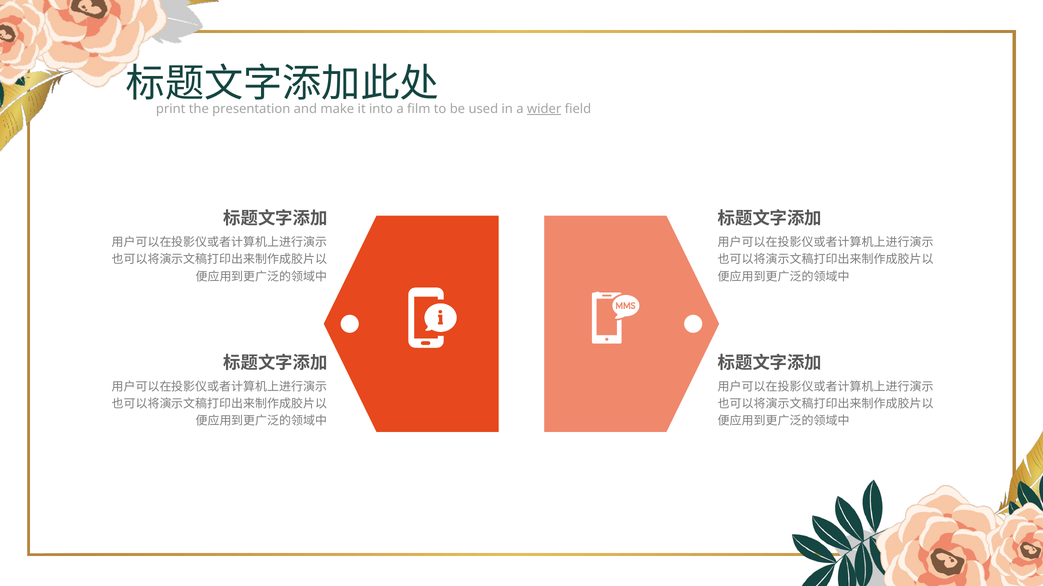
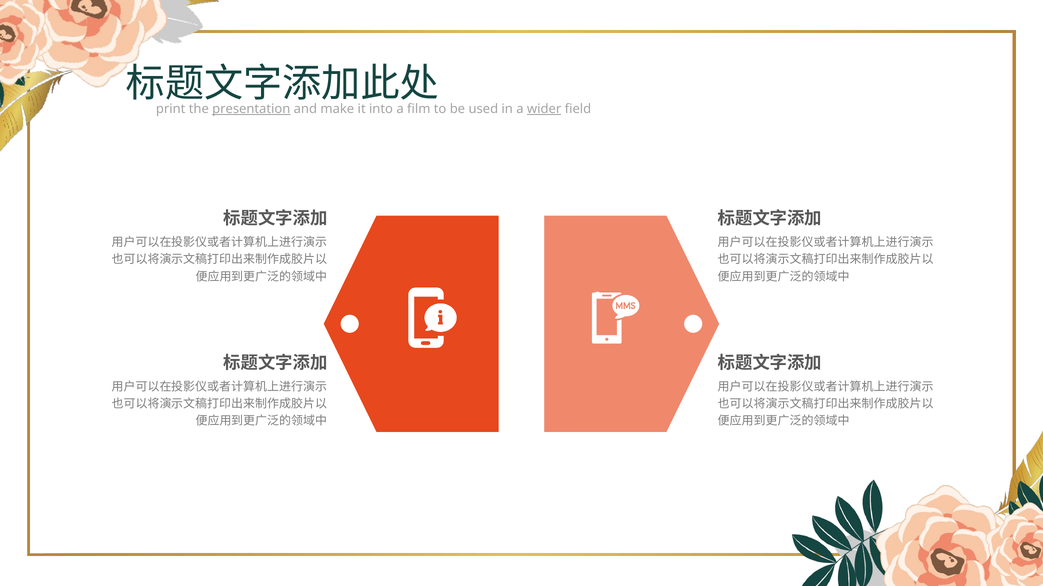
presentation underline: none -> present (251, 109)
